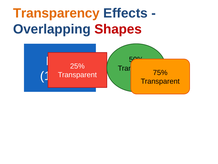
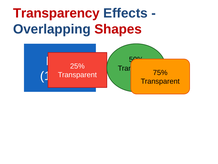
Transparency colour: orange -> red (56, 13)
